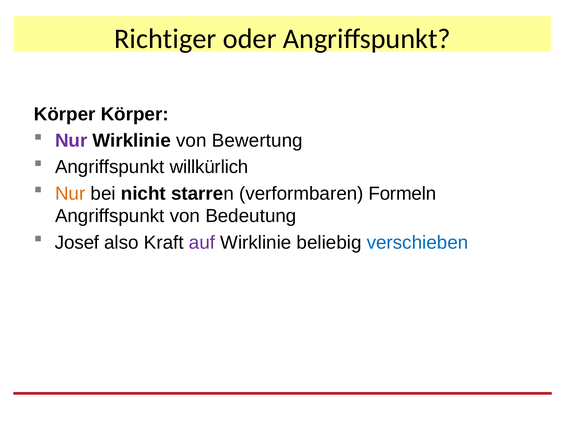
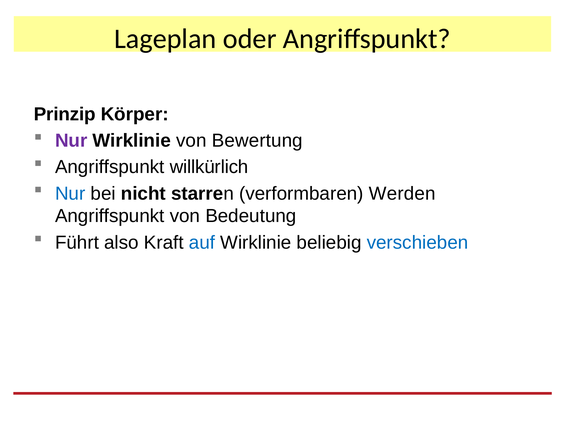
Richtiger: Richtiger -> Lageplan (165, 39)
Körper: Körper -> Prinzip (65, 114)
Nur colour: orange -> blue (70, 193)
Formeln: Formeln -> Werden (402, 193)
Josef: Josef -> Führt (77, 242)
auf colour: purple -> blue (202, 242)
